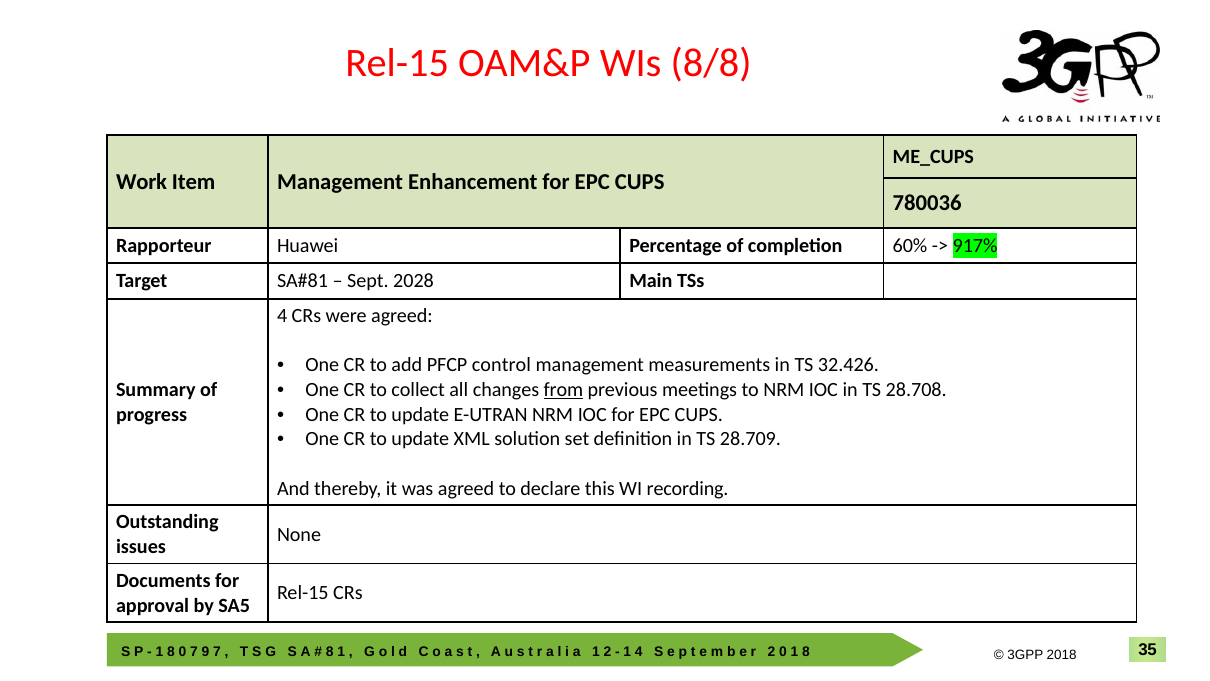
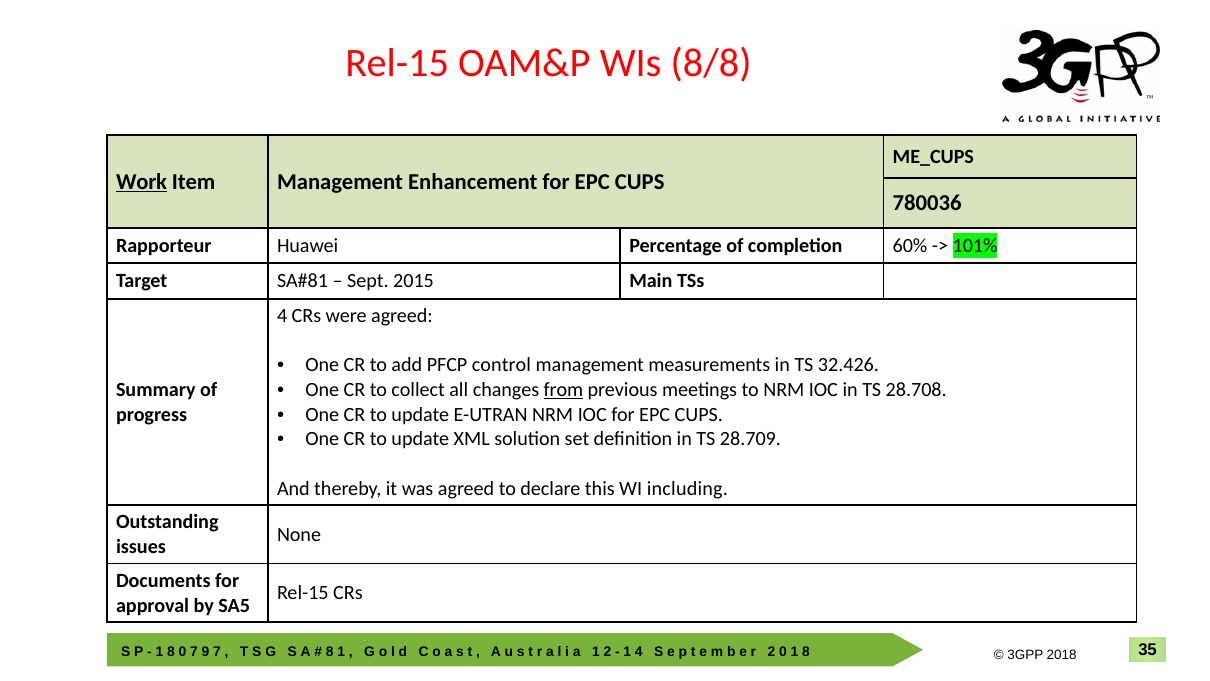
Work underline: none -> present (142, 182)
917%: 917% -> 101% (975, 246)
2028: 2028 -> 2015 (414, 281)
recording: recording -> including (687, 488)
